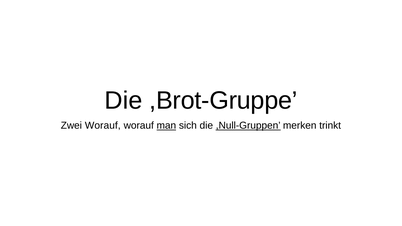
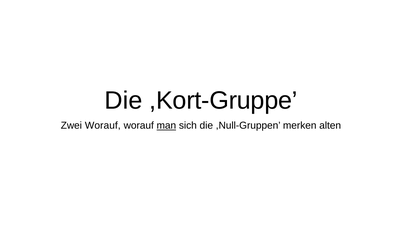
,Brot-Gruppe: ,Brot-Gruppe -> ,Kort-Gruppe (223, 100)
,Null-Gruppen underline: present -> none (248, 126)
trinkt: trinkt -> alten (330, 126)
